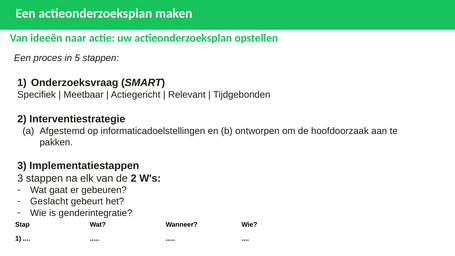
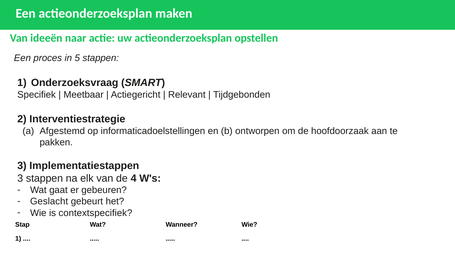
de 2: 2 -> 4 (134, 178)
genderintegratie: genderintegratie -> contextspecifiek (95, 213)
